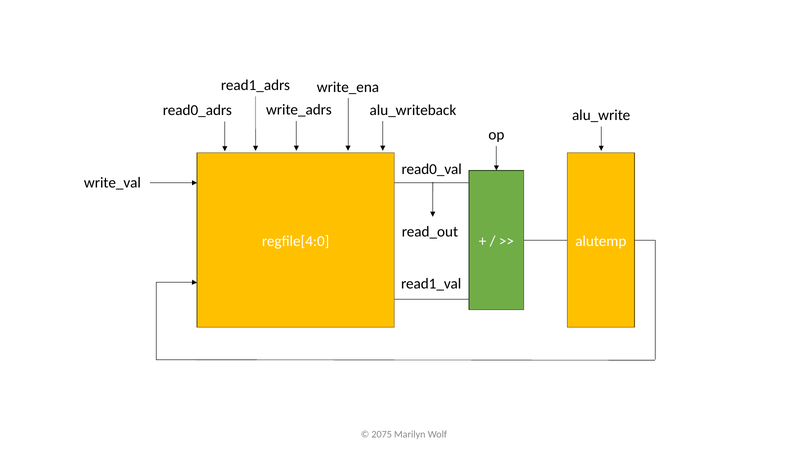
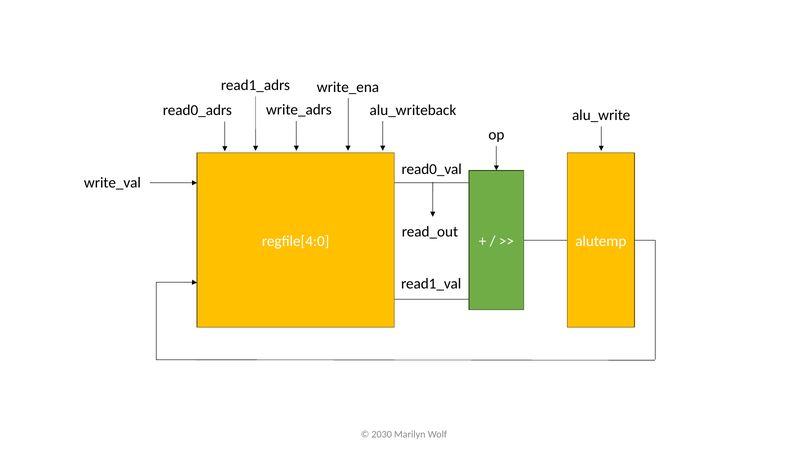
2075: 2075 -> 2030 (382, 434)
